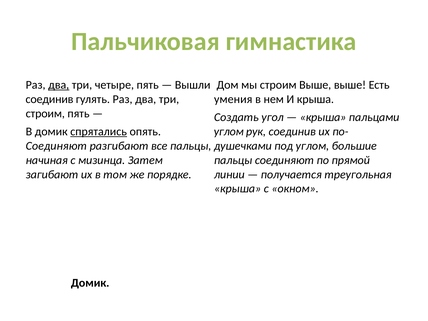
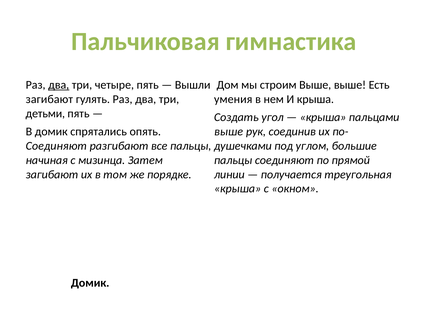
соединив: соединив -> загибают (49, 99)
строим: строим -> детьми (45, 114)
спрятались underline: present -> none (99, 132)
углом: углом -> выше (229, 132)
